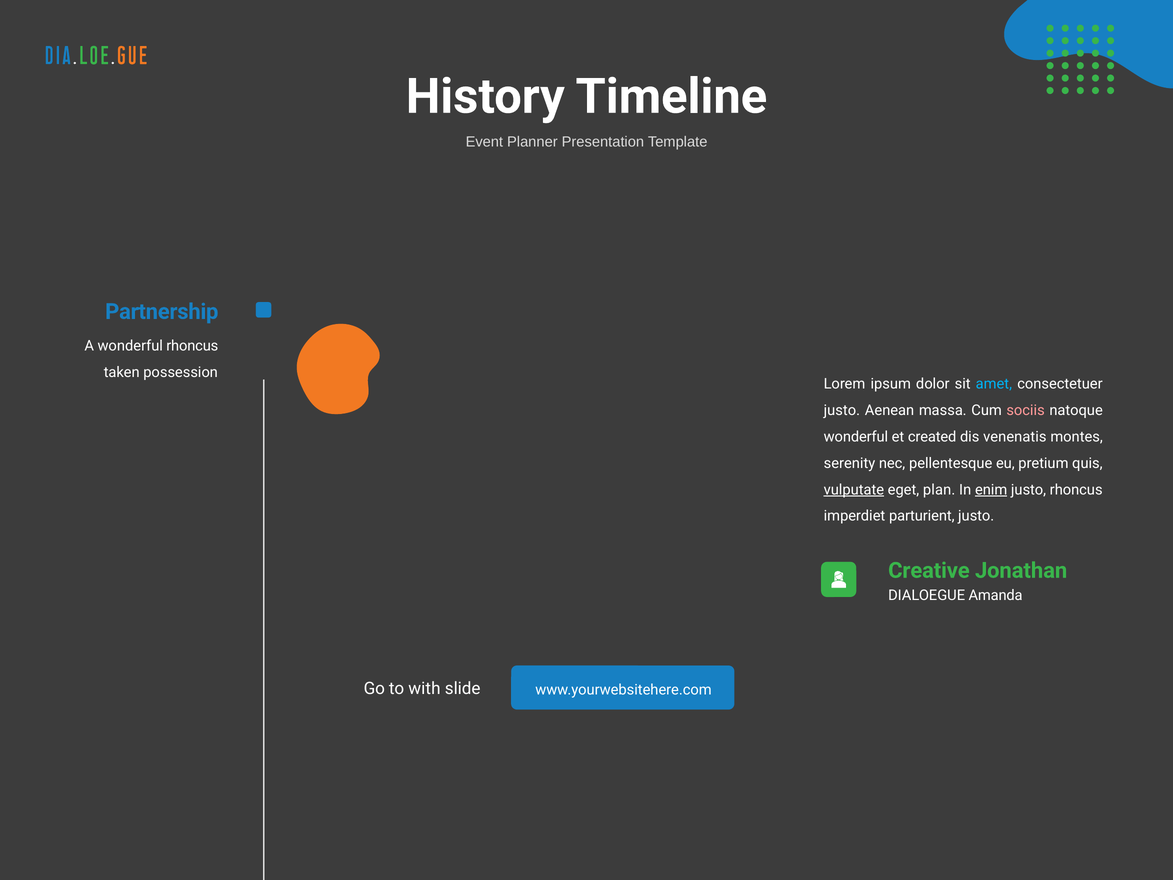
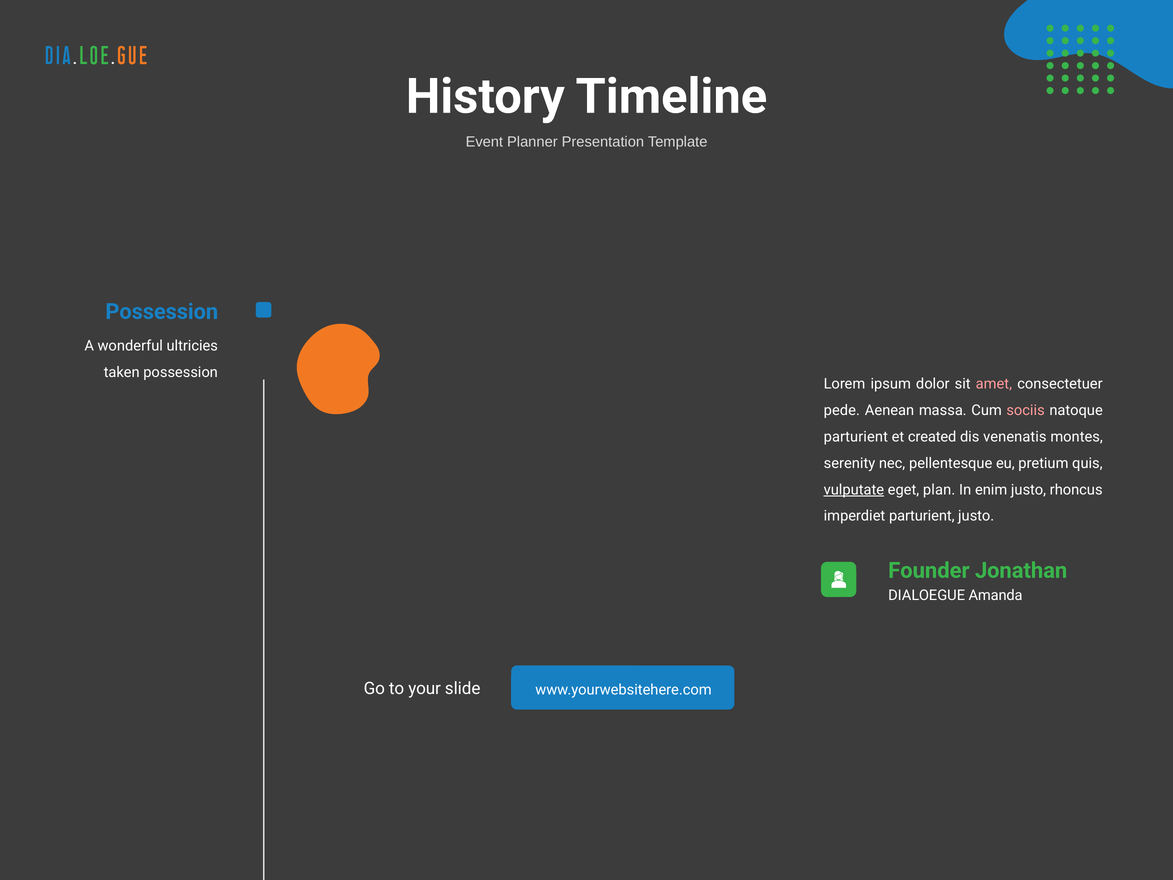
Partnership: Partnership -> Possession (162, 312)
wonderful rhoncus: rhoncus -> ultricies (192, 346)
amet colour: light blue -> pink (994, 384)
justo: justo -> pede (842, 410)
wonderful: wonderful -> parturient (856, 437)
enim underline: present -> none (991, 490)
Creative: Creative -> Founder (929, 570)
with: with -> your (425, 688)
